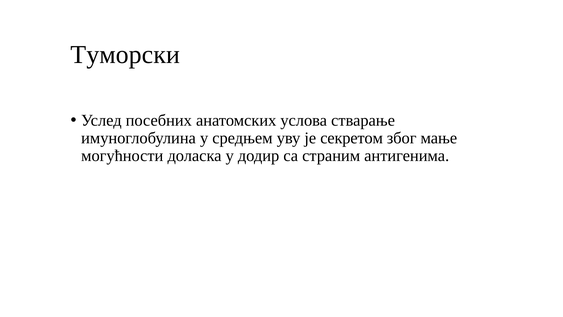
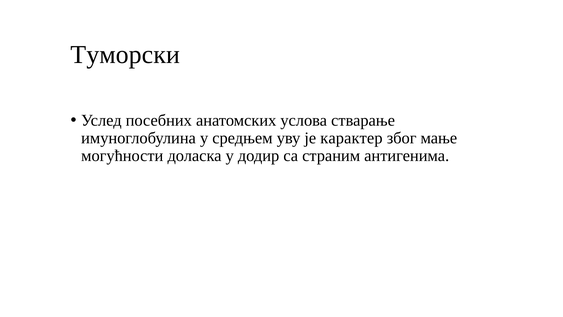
секретом: секретом -> карактер (351, 138)
